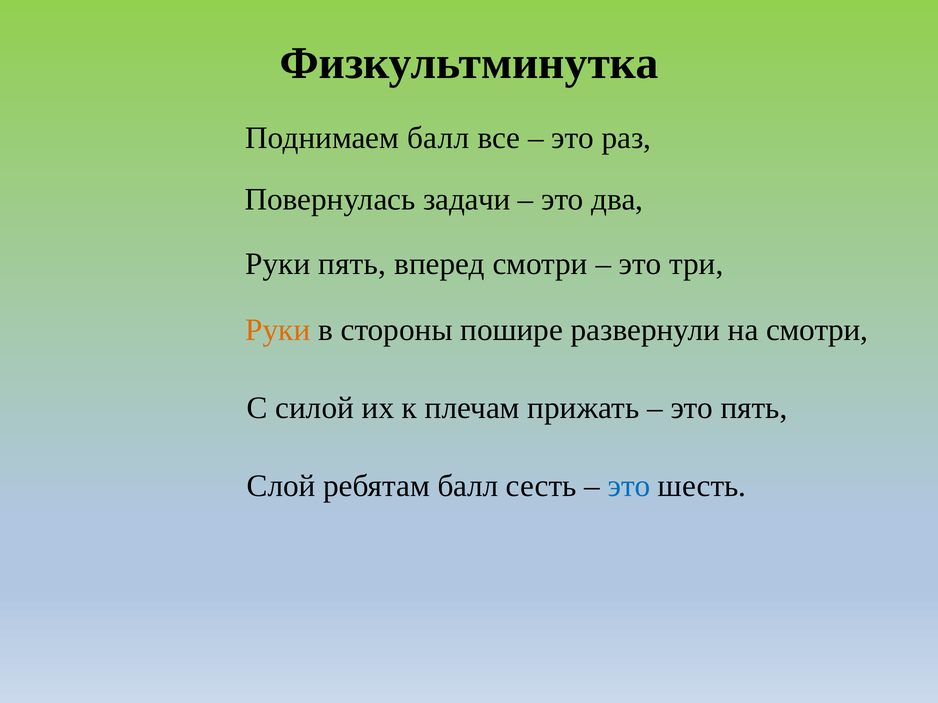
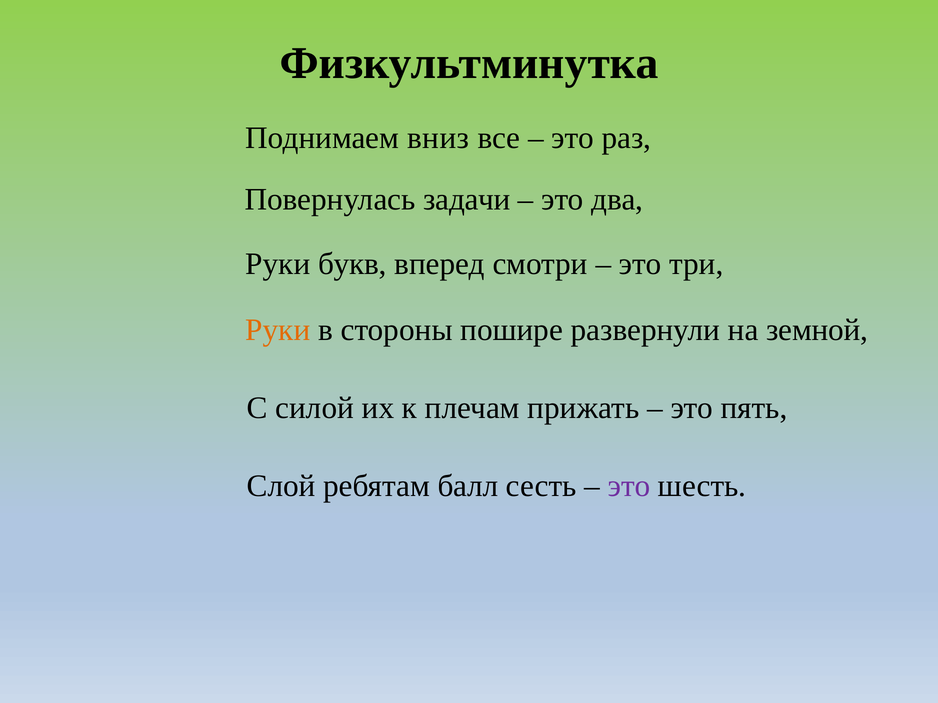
Поднимаем балл: балл -> вниз (438, 138)
Руки пять: пять -> букв (352, 264)
на смотри: смотри -> земной (817, 330)
это colour: blue -> purple (629, 486)
